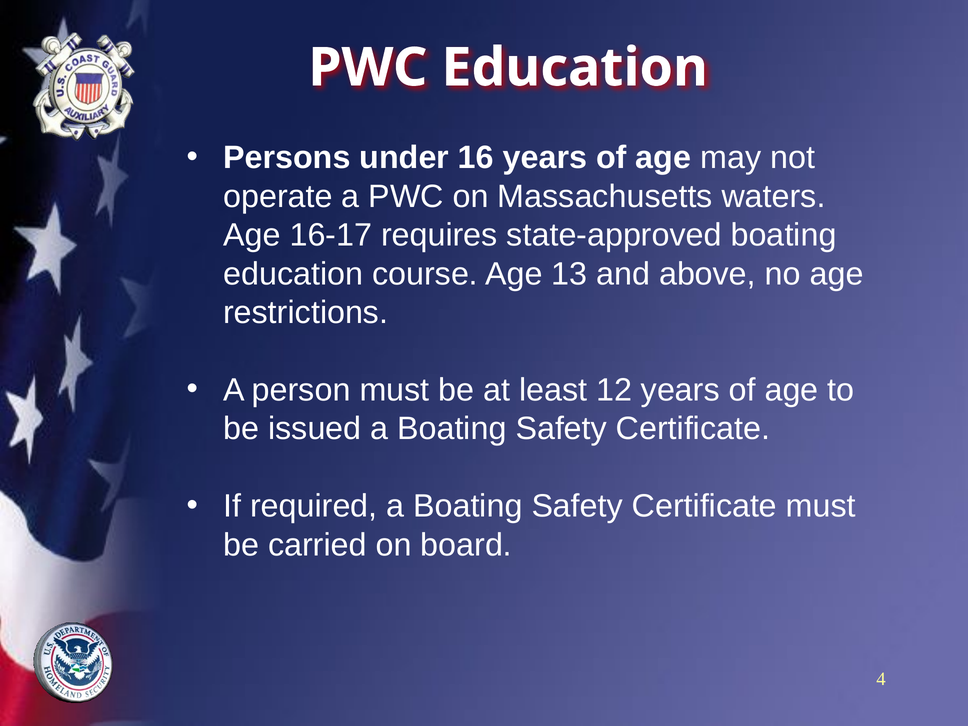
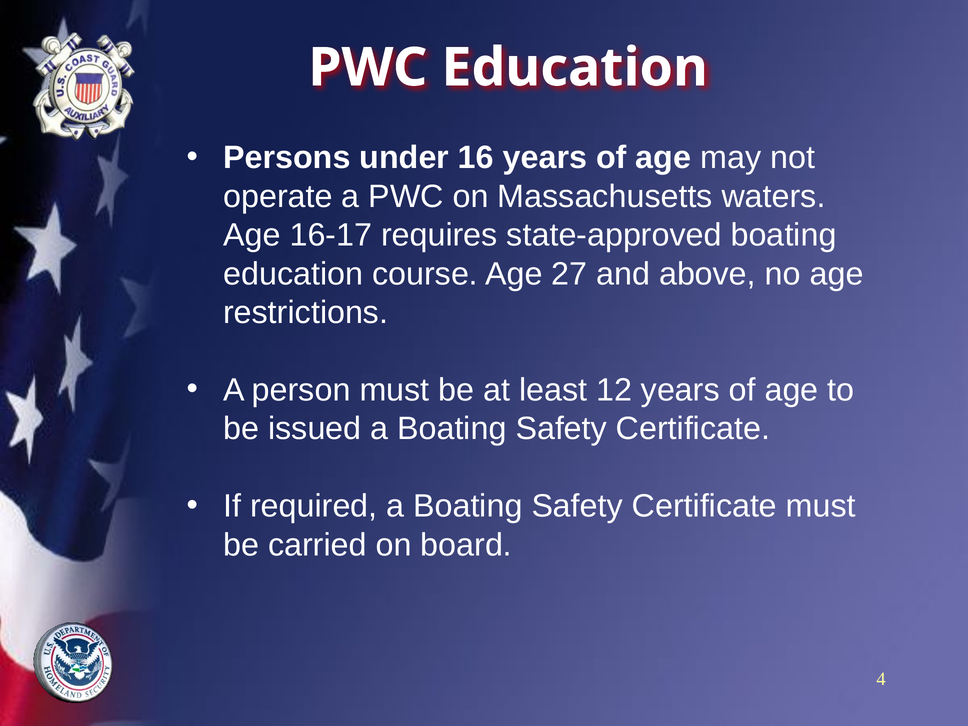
13: 13 -> 27 (569, 274)
